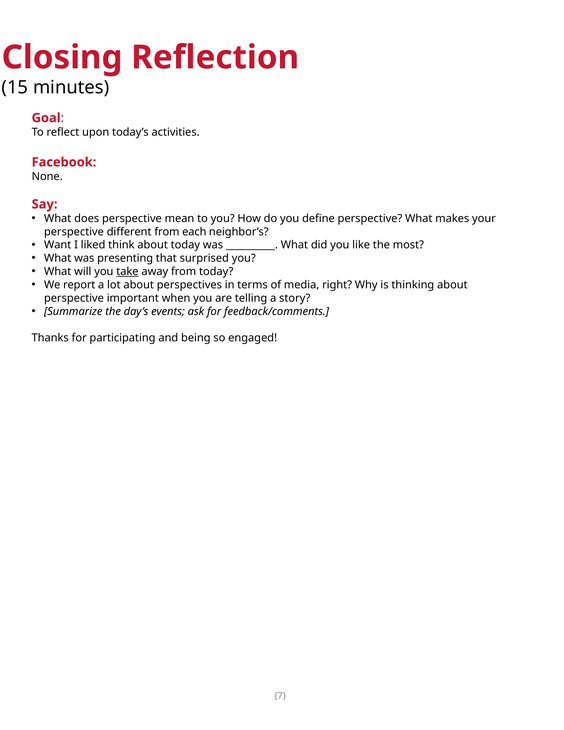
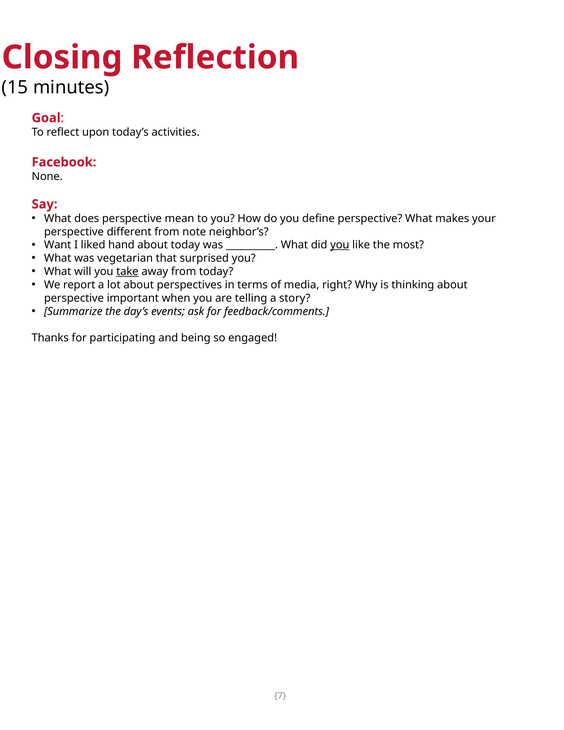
each: each -> note (194, 232)
think: think -> hand (121, 245)
you underline: none -> present (340, 245)
presenting: presenting -> vegetarian (125, 258)
